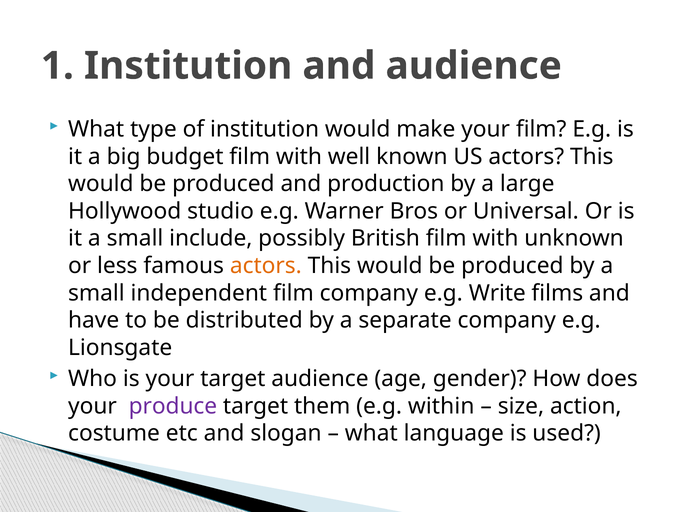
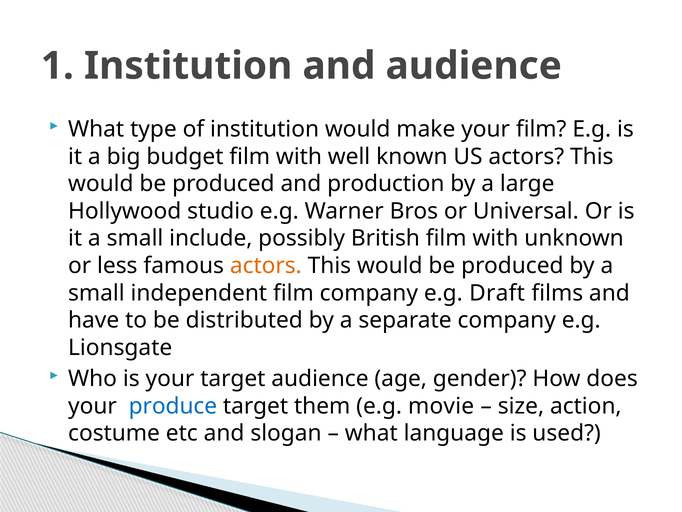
Write: Write -> Draft (497, 293)
produce colour: purple -> blue (173, 406)
within: within -> movie (441, 406)
